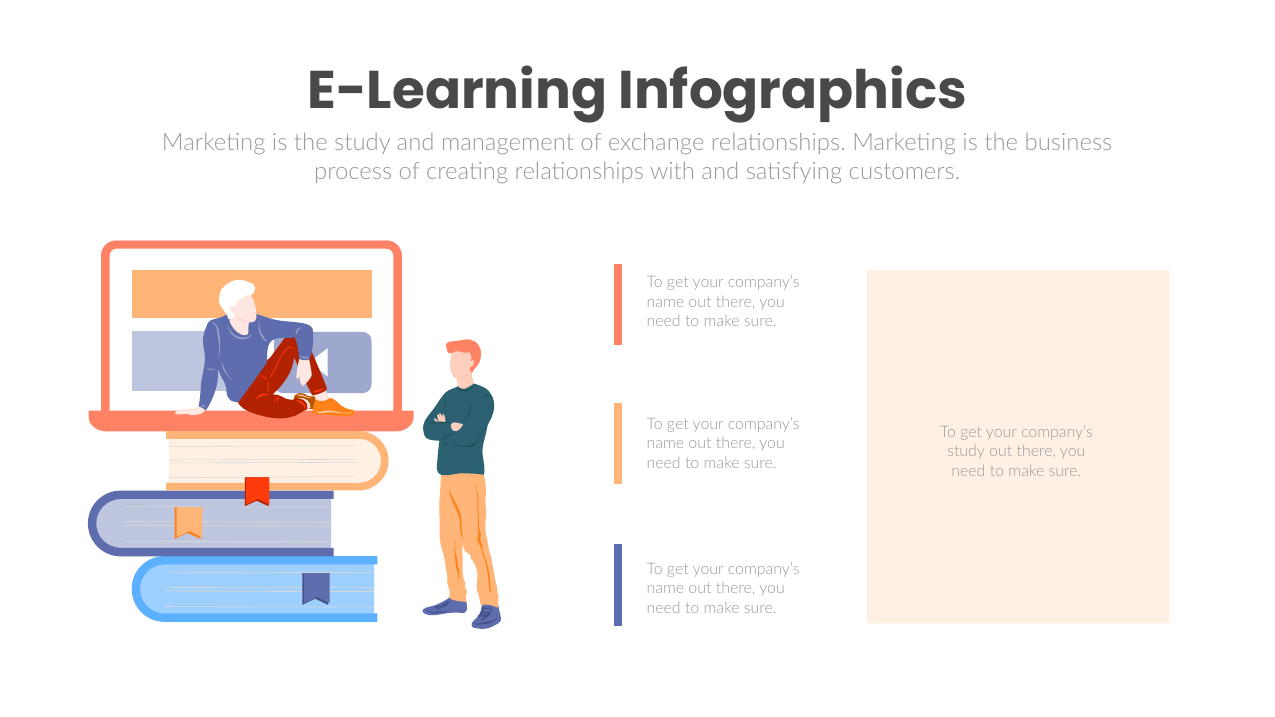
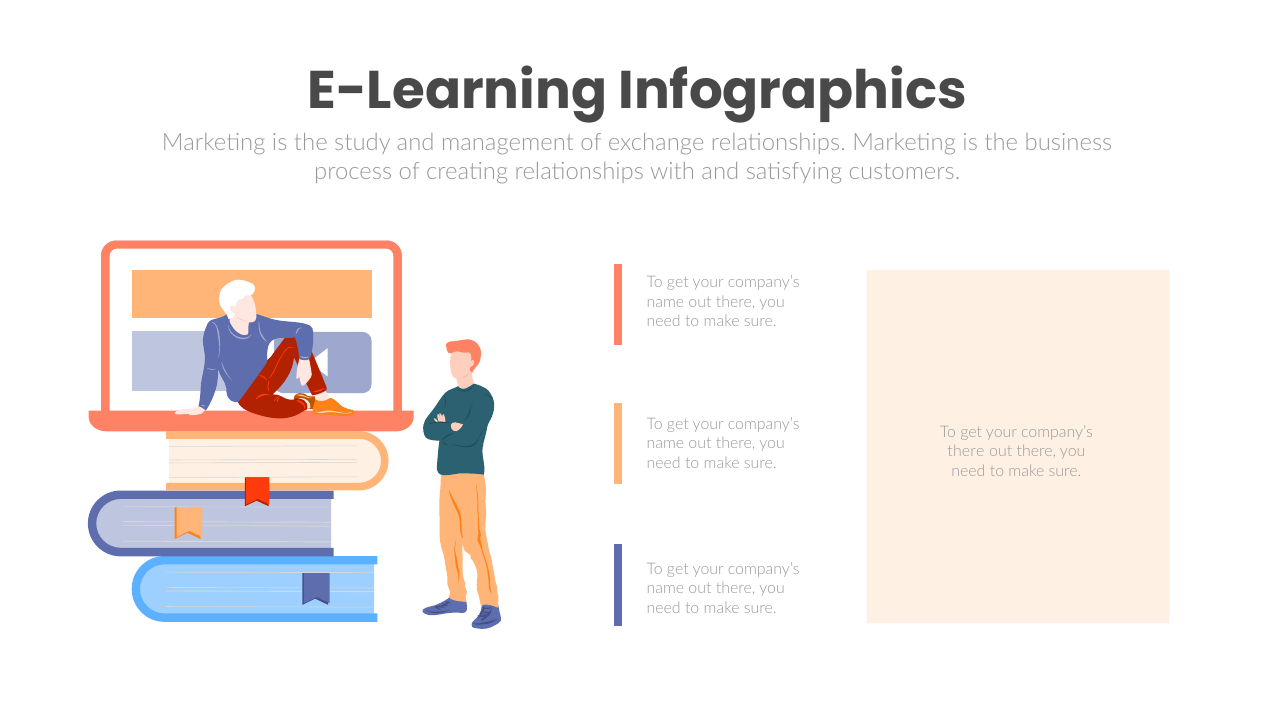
study: study -> there (966, 452)
